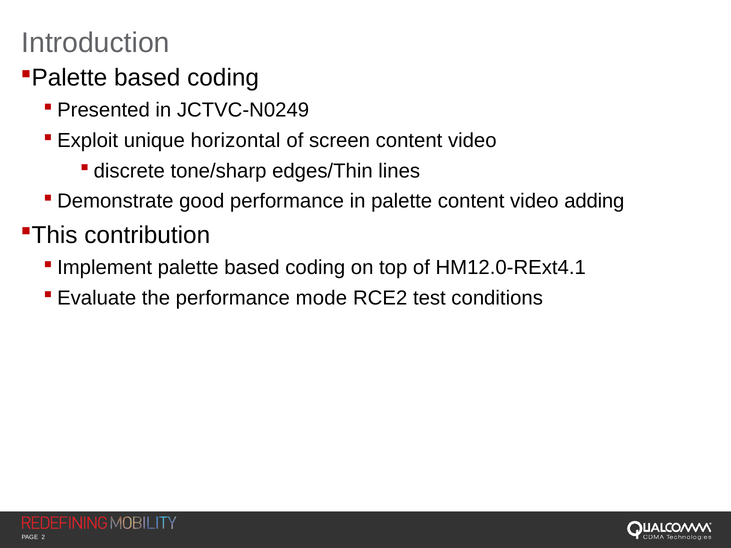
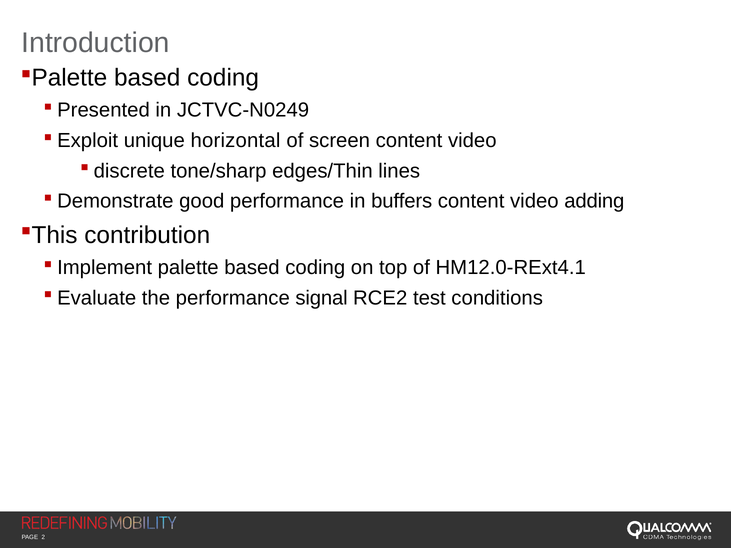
in palette: palette -> buffers (402, 201)
mode: mode -> signal (322, 298)
